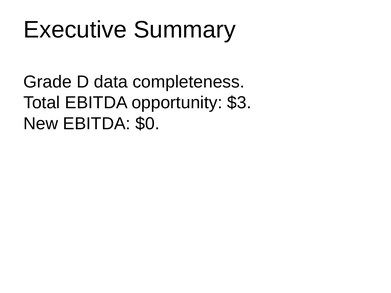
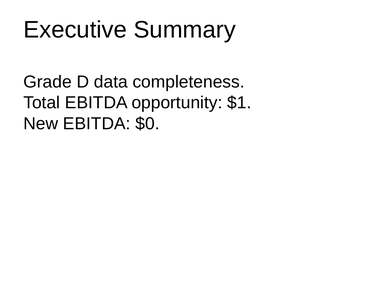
$3: $3 -> $1 (239, 103)
